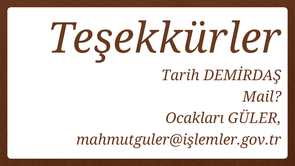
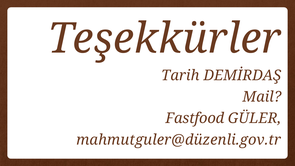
Ocakları: Ocakları -> Fastfood (195, 118)
mahmutguler@işlemler.gov.tr: mahmutguler@işlemler.gov.tr -> mahmutguler@düzenli.gov.tr (179, 140)
